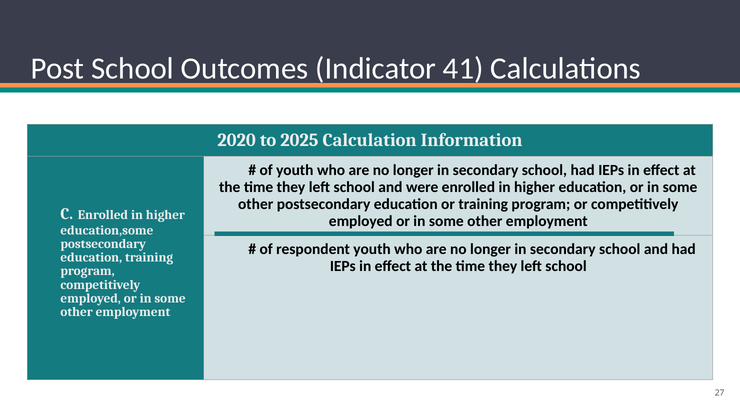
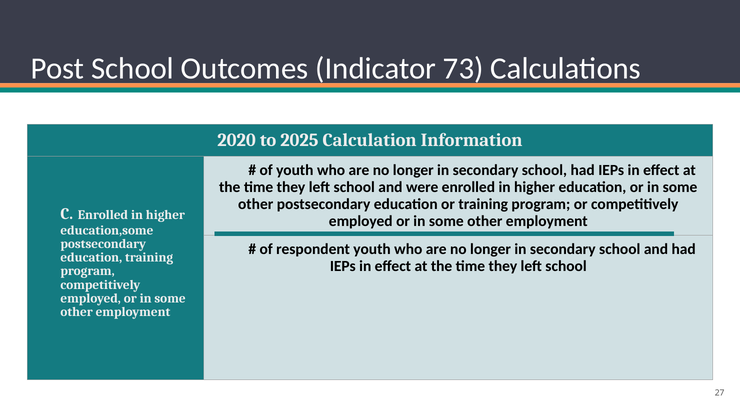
41: 41 -> 73 (463, 69)
